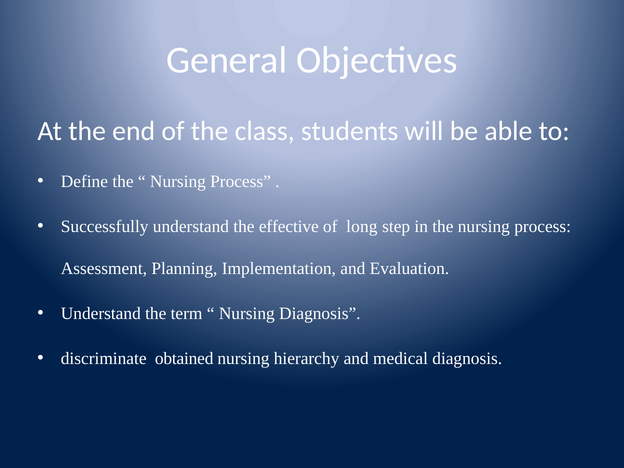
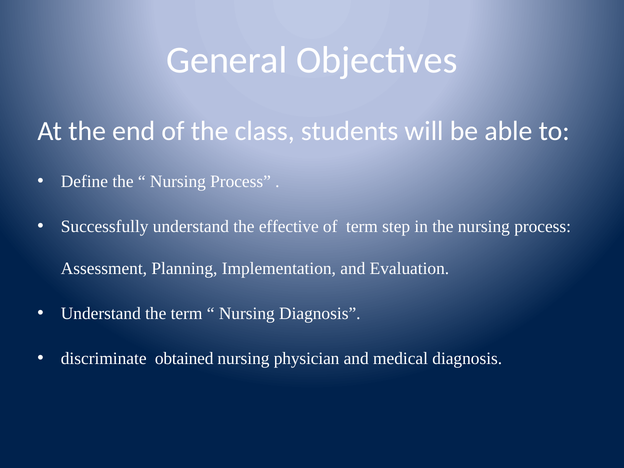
of long: long -> term (362, 227)
hierarchy: hierarchy -> physician (307, 359)
